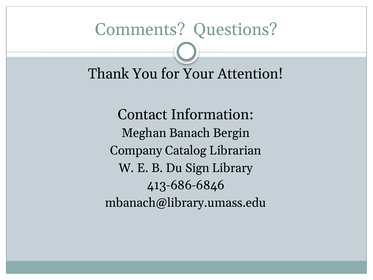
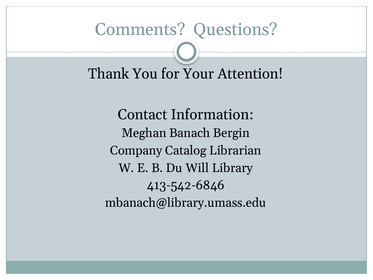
Sign: Sign -> Will (197, 168)
413-686-6846: 413-686-6846 -> 413-542-6846 (186, 185)
